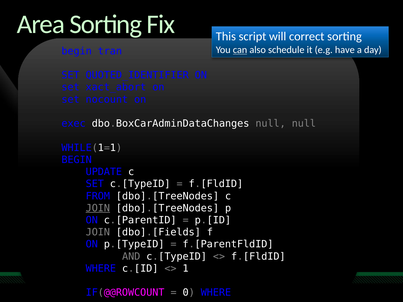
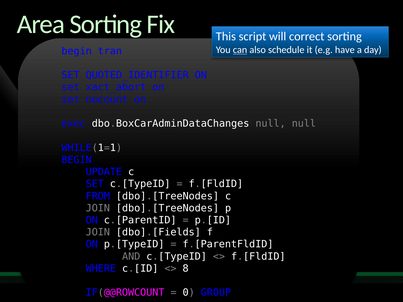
JOIN underline: present -> none (98, 208)
1: 1 -> 8 (186, 269)
0 WHERE: WHERE -> GROUP (216, 293)
